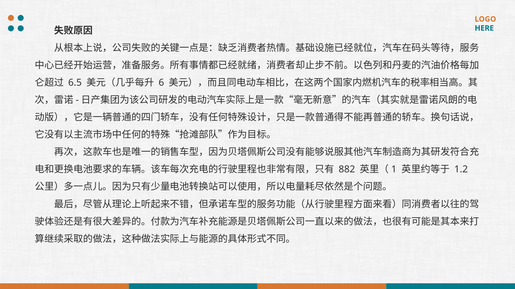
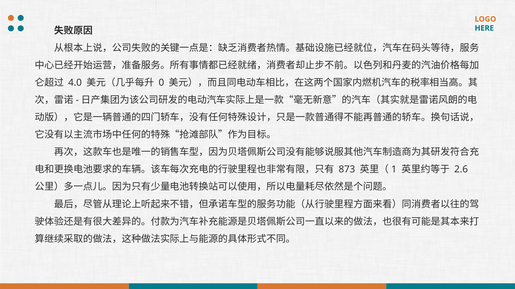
6.5: 6.5 -> 4.0 (75, 83)
6: 6 -> 0 (161, 83)
882: 882 -> 873 (347, 170)
1.2: 1.2 -> 2.6 (461, 170)
